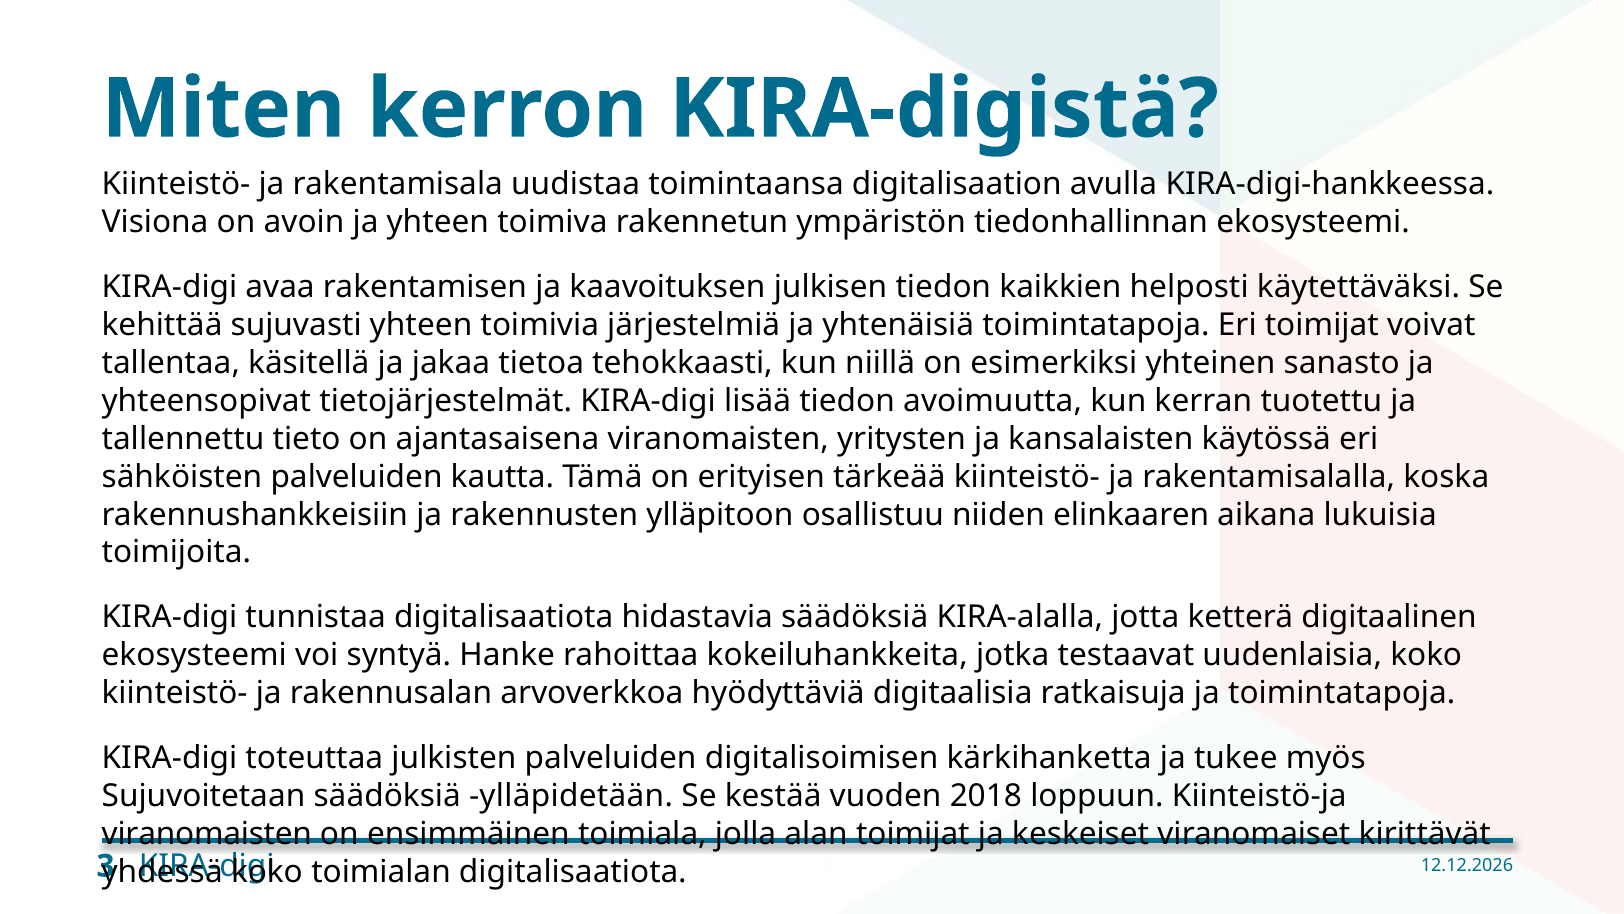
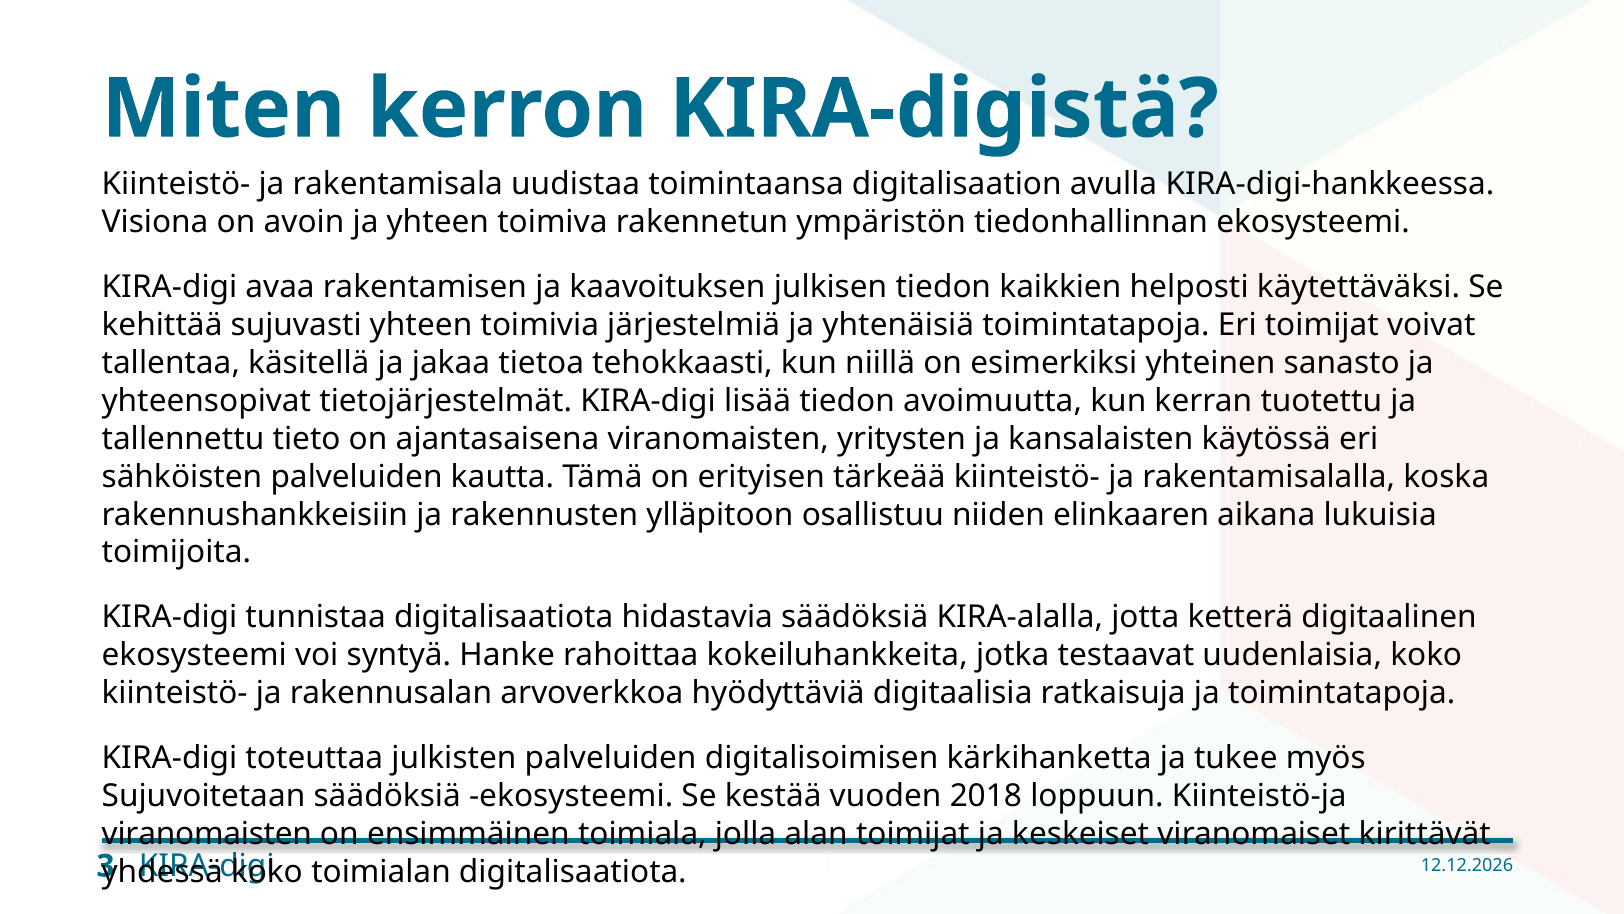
säädöksiä ylläpidetään: ylläpidetään -> ekosysteemi (571, 796)
